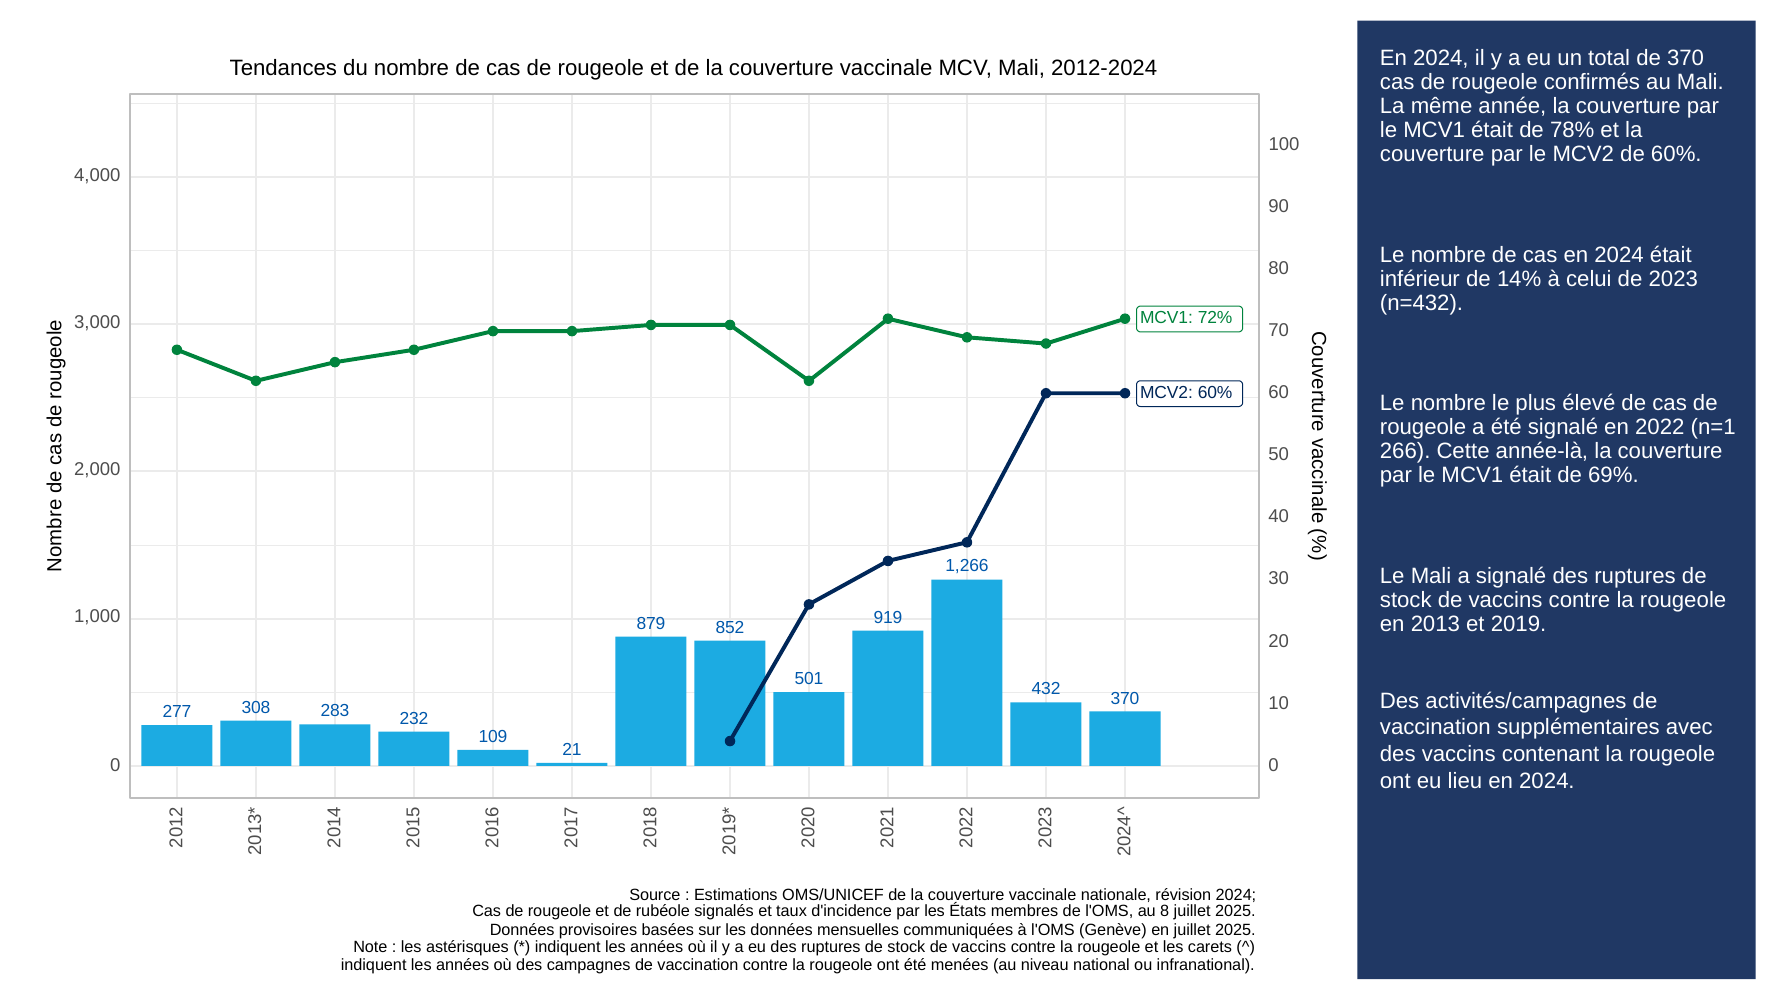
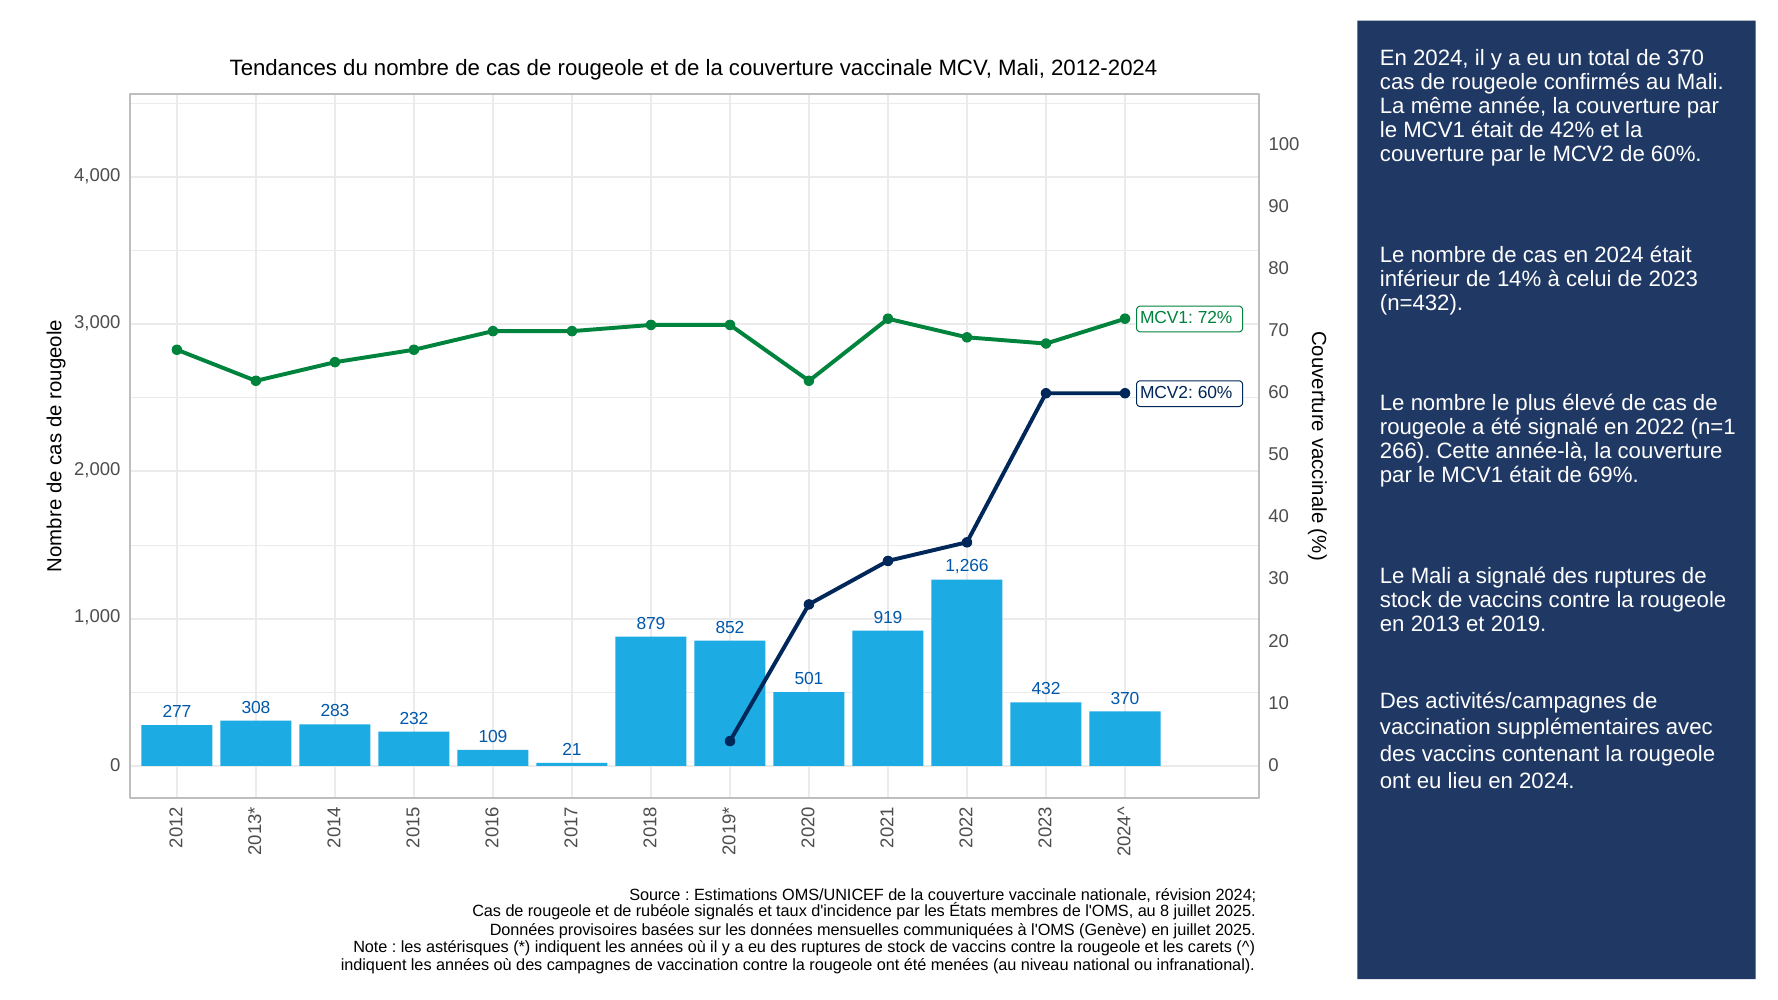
78%: 78% -> 42% (1572, 130)
